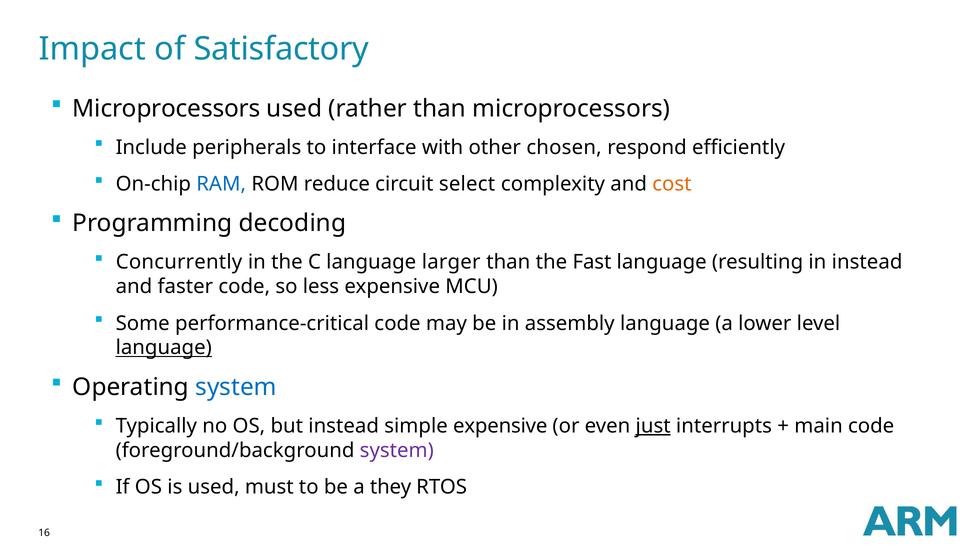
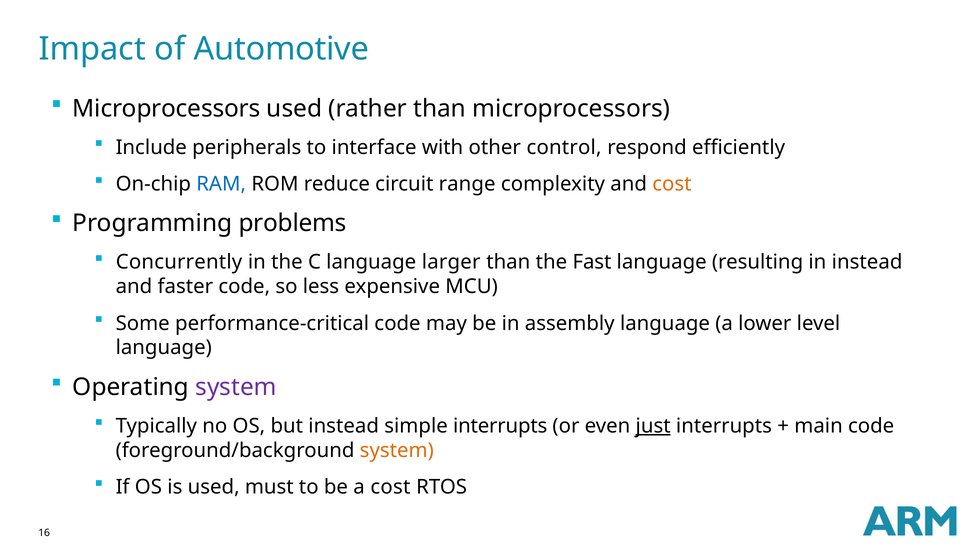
Satisfactory: Satisfactory -> Automotive (281, 49)
chosen: chosen -> control (564, 147)
select: select -> range (467, 184)
decoding: decoding -> problems (293, 224)
language underline: present -> none (164, 348)
system colour: blue -> purple (236, 387)
simple expensive: expensive -> interrupts (500, 426)
system colour: purple -> orange (397, 451)
a they: they -> cost (390, 487)
